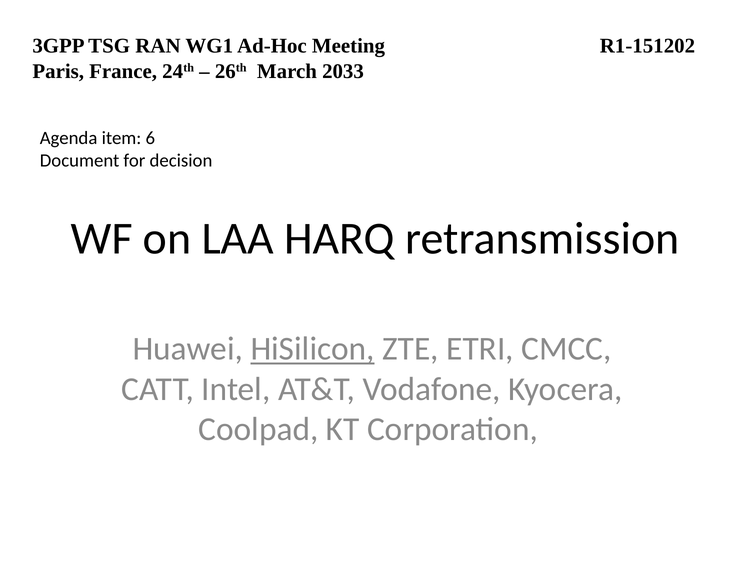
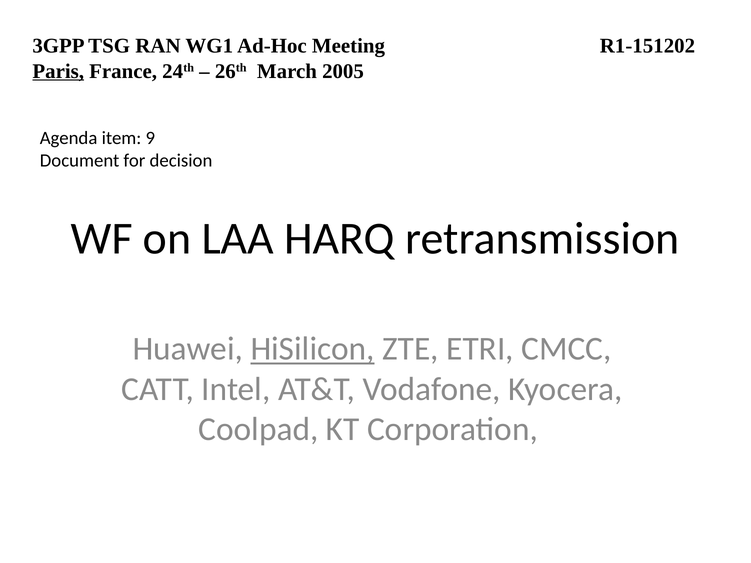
Paris underline: none -> present (58, 71)
2033: 2033 -> 2005 (343, 71)
6: 6 -> 9 (150, 138)
